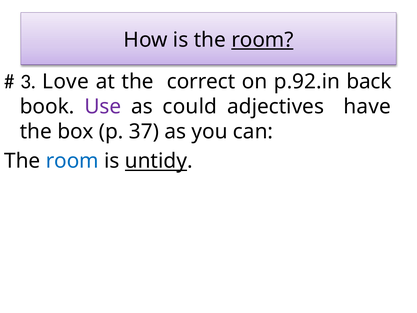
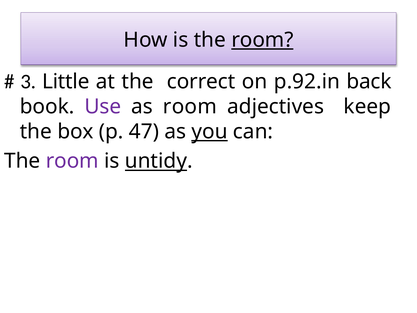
Love: Love -> Little (66, 81)
as could: could -> room (190, 107)
have: have -> keep (367, 107)
37: 37 -> 47 (144, 132)
you underline: none -> present (210, 132)
room colour: blue -> purple (72, 161)
